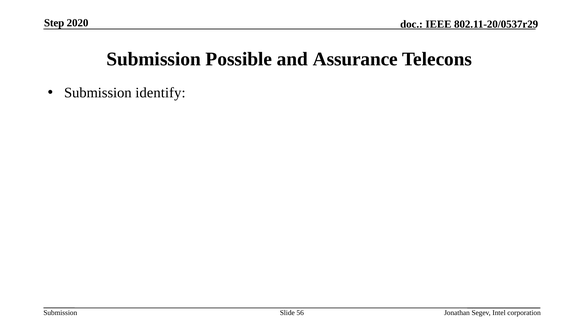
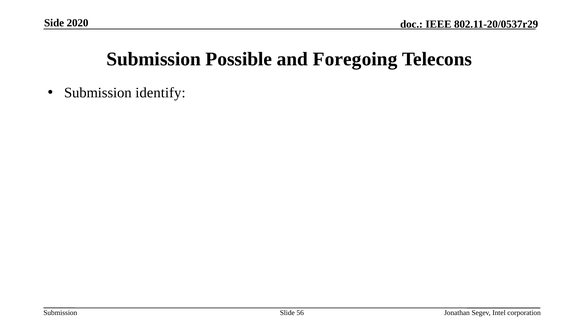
Step: Step -> Side (54, 23)
Assurance: Assurance -> Foregoing (355, 59)
